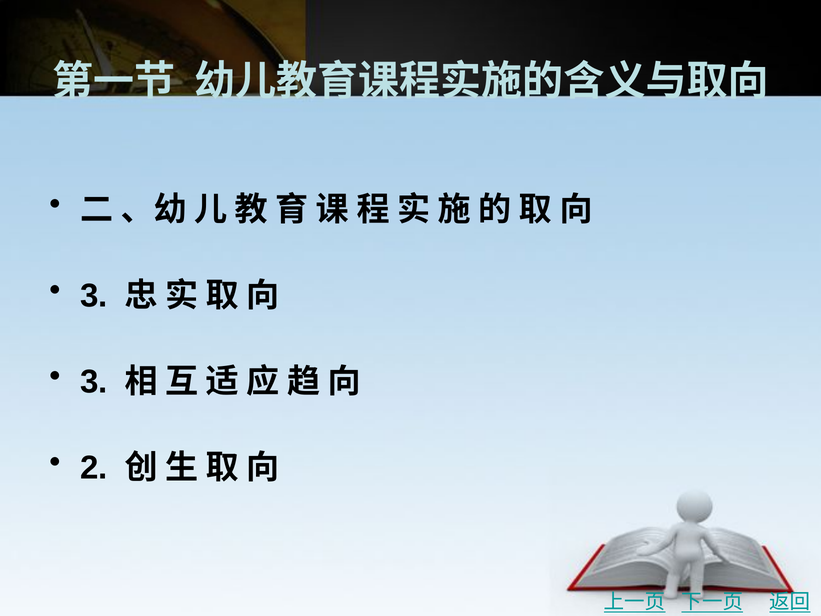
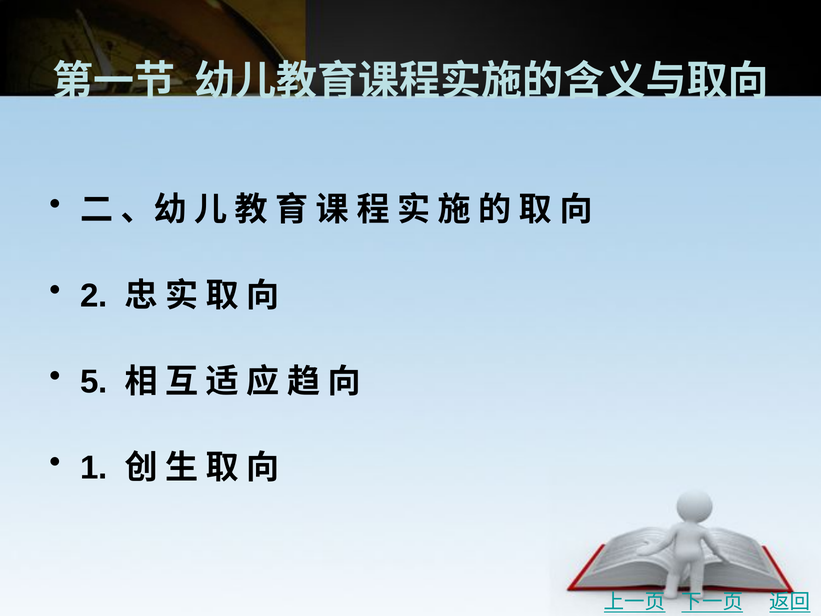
3: 3 -> 2 (94, 296)
3: 3 -> 5 (94, 382)
2: 2 -> 1 (94, 468)
